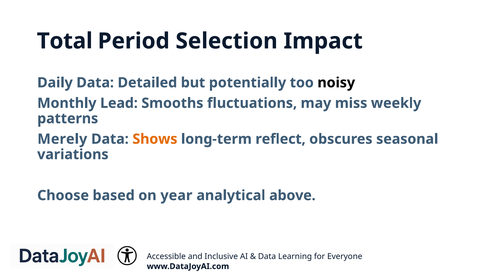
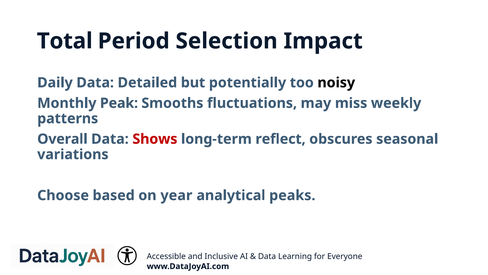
Lead: Lead -> Peak (119, 103)
Merely: Merely -> Overall (62, 139)
Shows colour: orange -> red (155, 139)
above: above -> peaks (292, 195)
